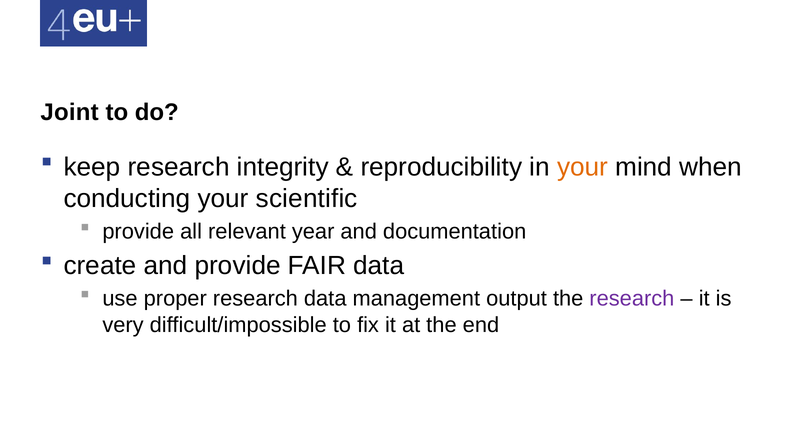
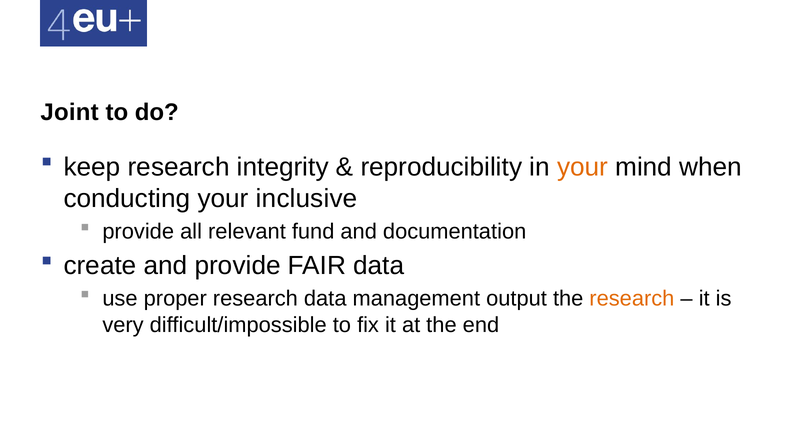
scientific: scientific -> inclusive (307, 199)
year: year -> fund (313, 231)
research colour: purple -> orange (632, 299)
